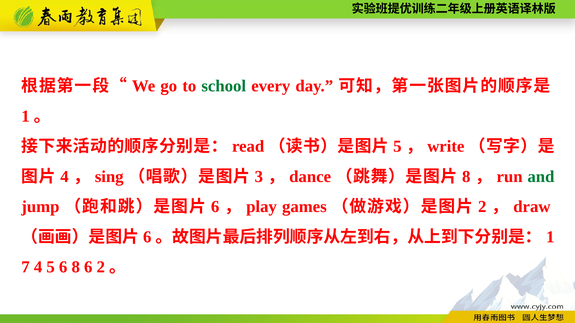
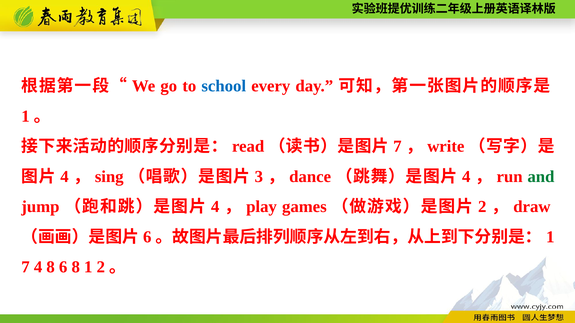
school colour: green -> blue (224, 86)
5: 5 -> 7 (397, 147)
8: 8 -> 4 (466, 177)
6: 6 -> 4 (215, 207)
4 5: 5 -> 8 (51, 267)
8 6: 6 -> 1 (88, 267)
